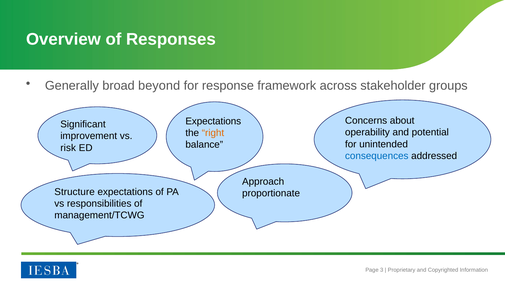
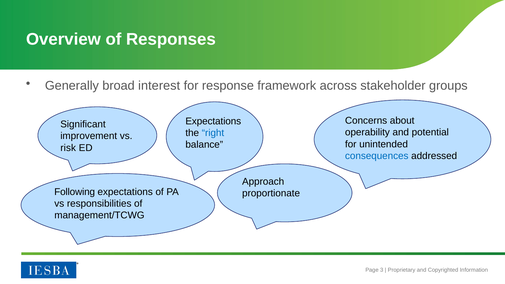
beyond: beyond -> interest (159, 86)
right colour: orange -> blue (213, 133)
Structure: Structure -> Following (75, 192)
